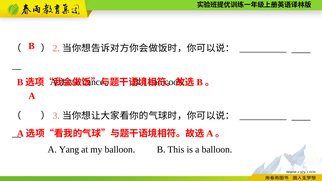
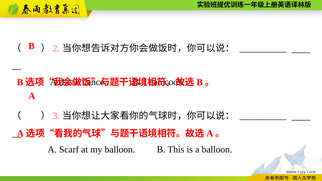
Yang: Yang -> Scarf (69, 150)
